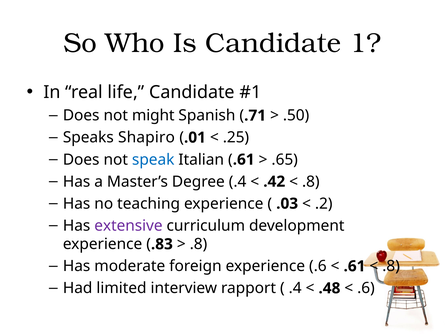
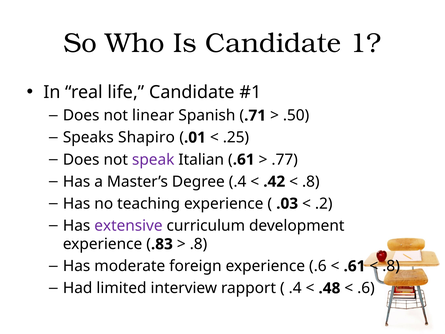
might: might -> linear (153, 115)
speak colour: blue -> purple (153, 159)
.65: .65 -> .77 (285, 159)
